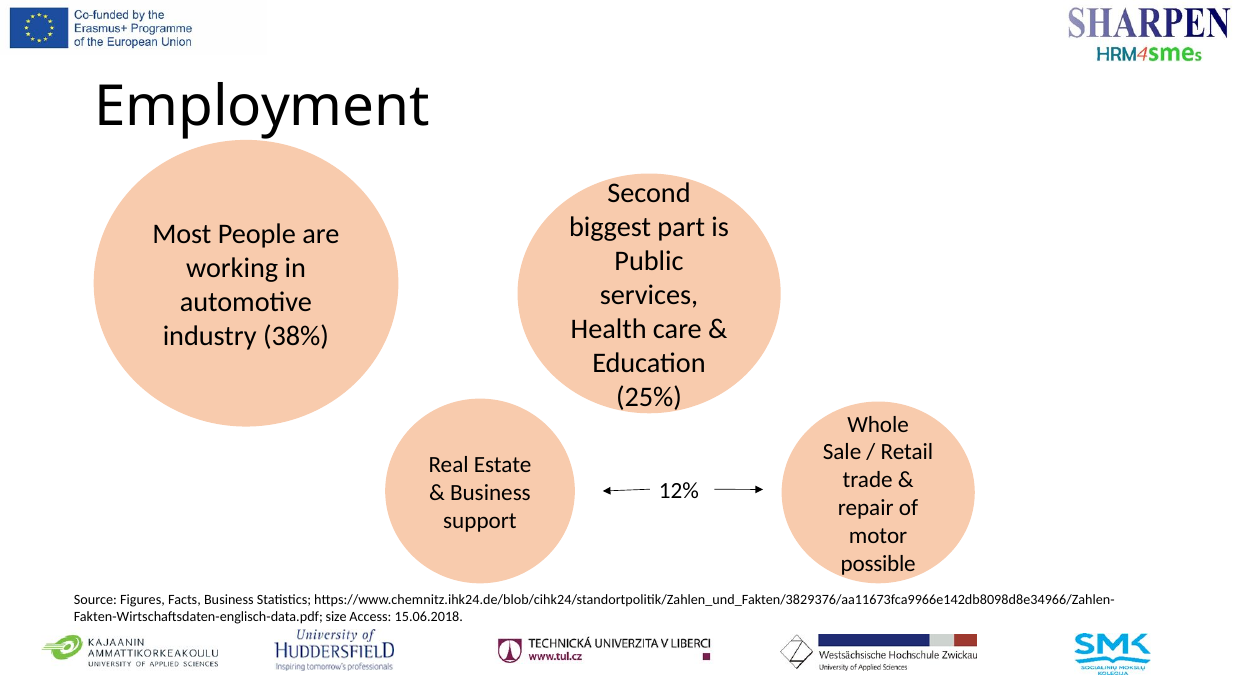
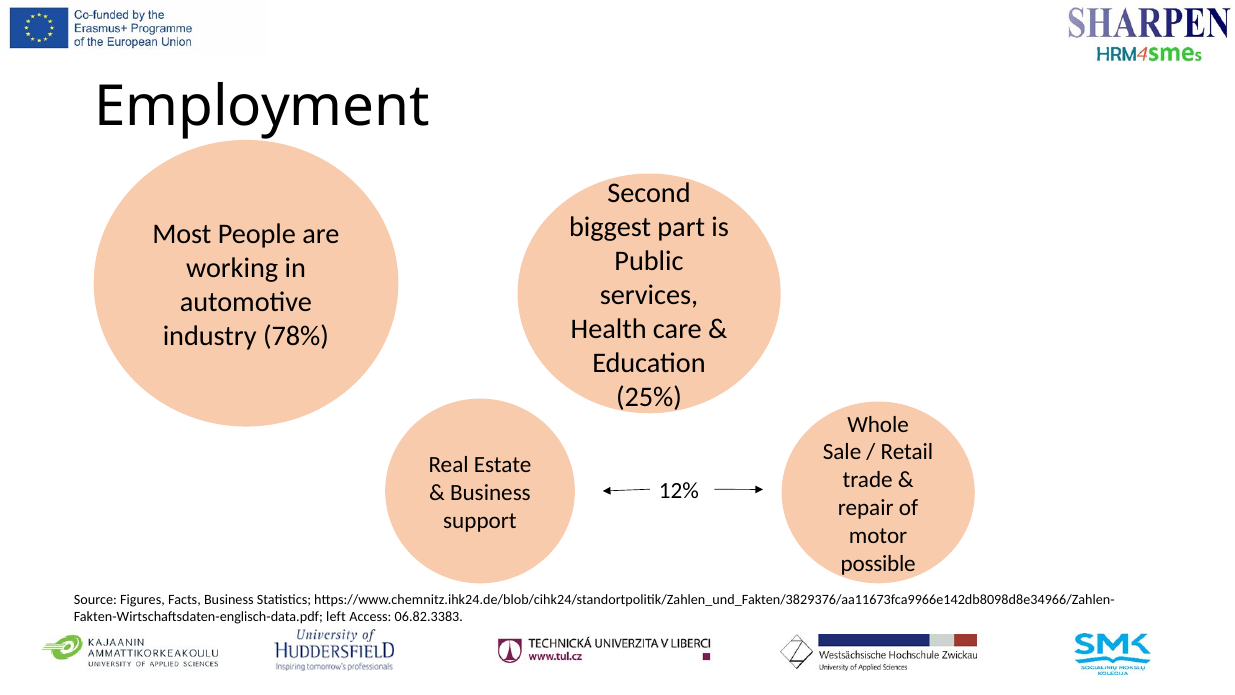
38%: 38% -> 78% (296, 336)
size: size -> left (336, 617)
15.06.2018: 15.06.2018 -> 06.82.3383 (429, 617)
